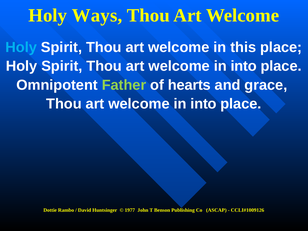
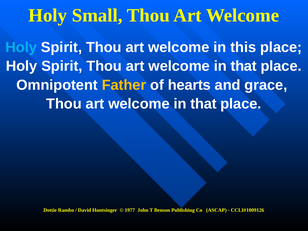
Ways: Ways -> Small (97, 15)
into: into -> that (244, 66)
Father colour: light green -> yellow (124, 85)
into: into -> that (204, 104)
